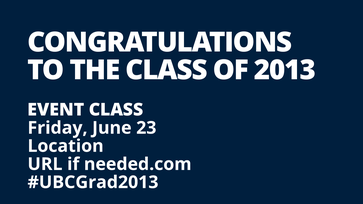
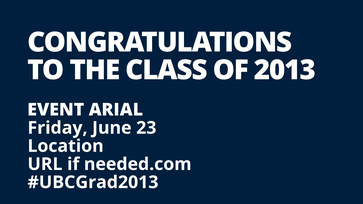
EVENT CLASS: CLASS -> ARIAL (116, 110)
